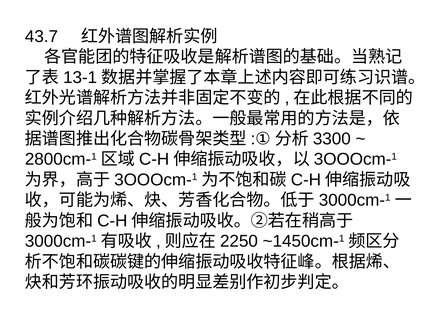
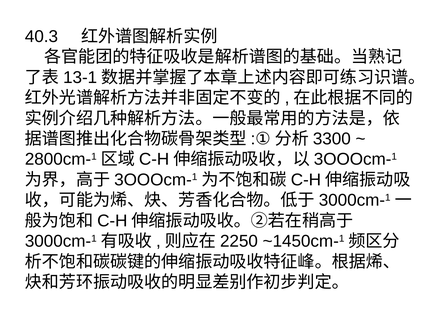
43.7: 43.7 -> 40.3 (41, 36)
